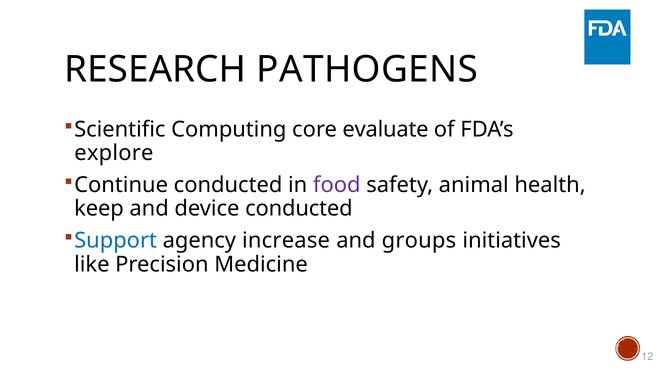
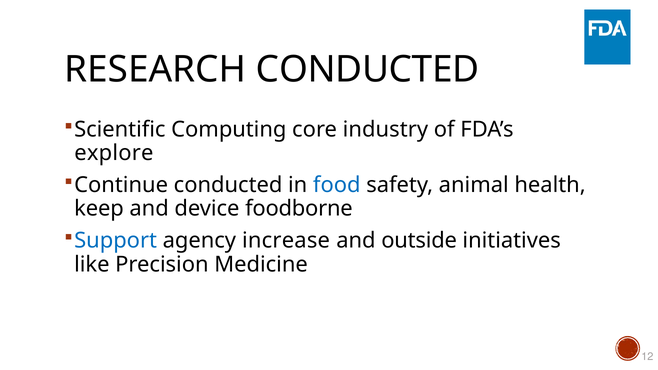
RESEARCH PATHOGENS: PATHOGENS -> CONDUCTED (368, 69)
evaluate: evaluate -> industry (385, 130)
food colour: purple -> blue (337, 185)
device conducted: conducted -> foodborne (299, 209)
groups: groups -> outside (419, 241)
